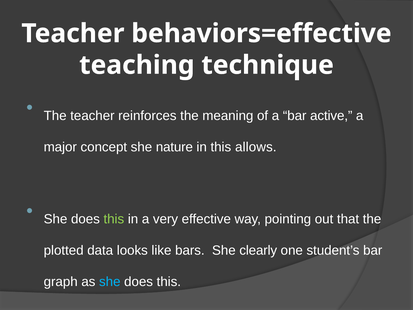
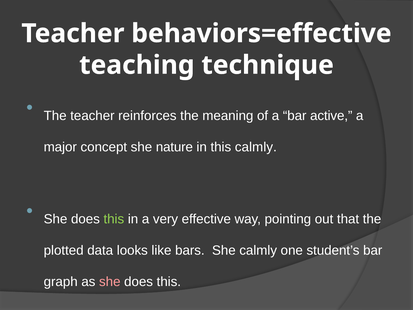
this allows: allows -> calmly (256, 147)
She clearly: clearly -> calmly (258, 250)
she colour: light blue -> pink (110, 282)
